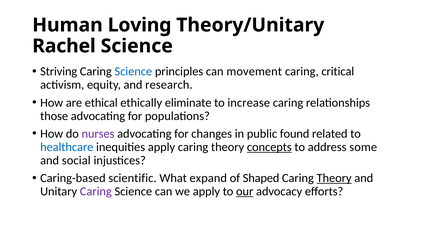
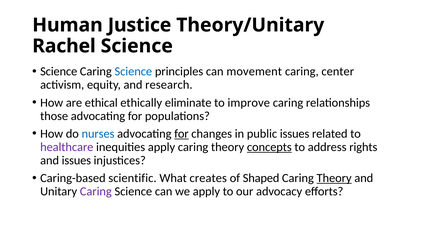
Loving: Loving -> Justice (140, 25)
Striving: Striving -> Science (59, 72)
critical: critical -> center (338, 72)
increase: increase -> improve (249, 103)
nurses colour: purple -> blue (98, 134)
for underline: none -> present (181, 134)
public found: found -> issues (295, 134)
healthcare colour: blue -> purple (67, 147)
some: some -> rights (363, 147)
and social: social -> issues (76, 160)
expand: expand -> creates (208, 178)
our underline: present -> none (245, 191)
